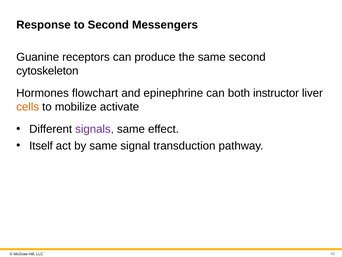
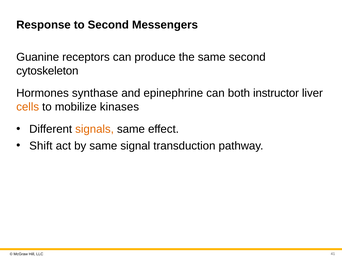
flowchart: flowchart -> synthase (95, 93)
activate: activate -> kinases (119, 107)
signals colour: purple -> orange (95, 129)
Itself: Itself -> Shift (41, 145)
